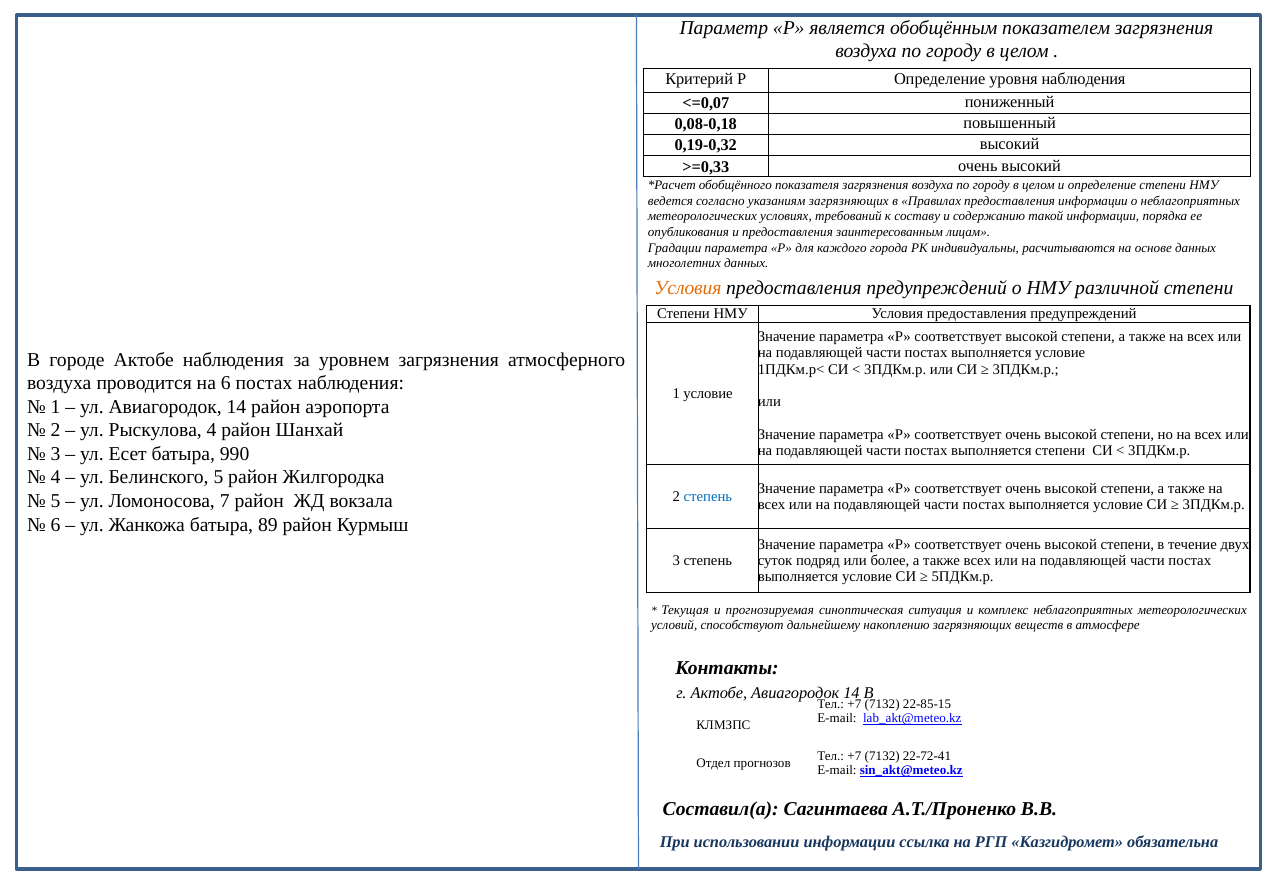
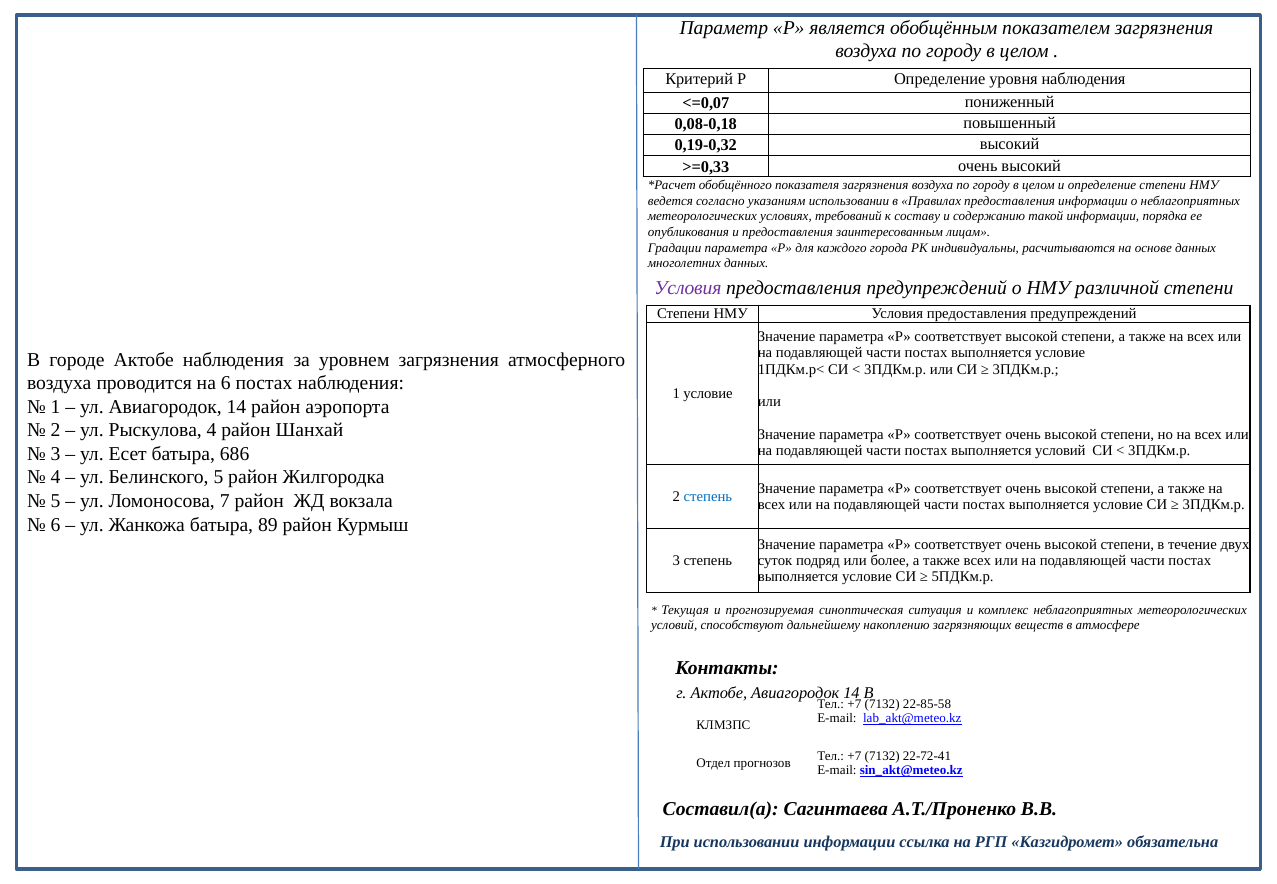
указаниям загрязняющих: загрязняющих -> использовании (849, 201)
Условия colour: orange -> purple (688, 288)
выполняется степени: степени -> условий (1060, 451)
990: 990 -> 686 (235, 454)
22-85-15: 22-85-15 -> 22-85-58 (927, 704)
